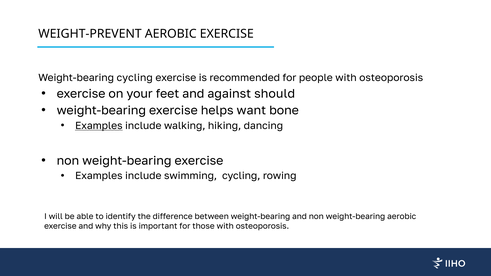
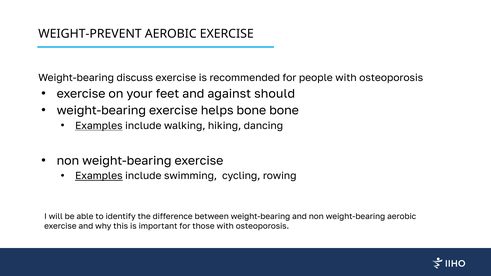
Weight-bearing cycling: cycling -> discuss (135, 78)
helps want: want -> bone (251, 111)
Examples underline: none -> present (99, 176)
